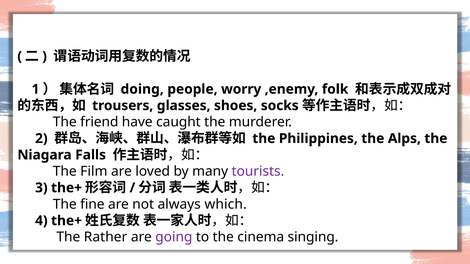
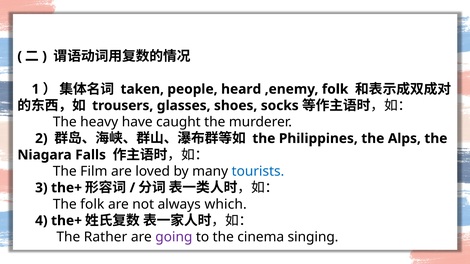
doing: doing -> taken (142, 89)
worry: worry -> heard (241, 89)
friend: friend -> heavy (99, 122)
tourists colour: purple -> blue (258, 172)
The fine: fine -> folk (92, 205)
